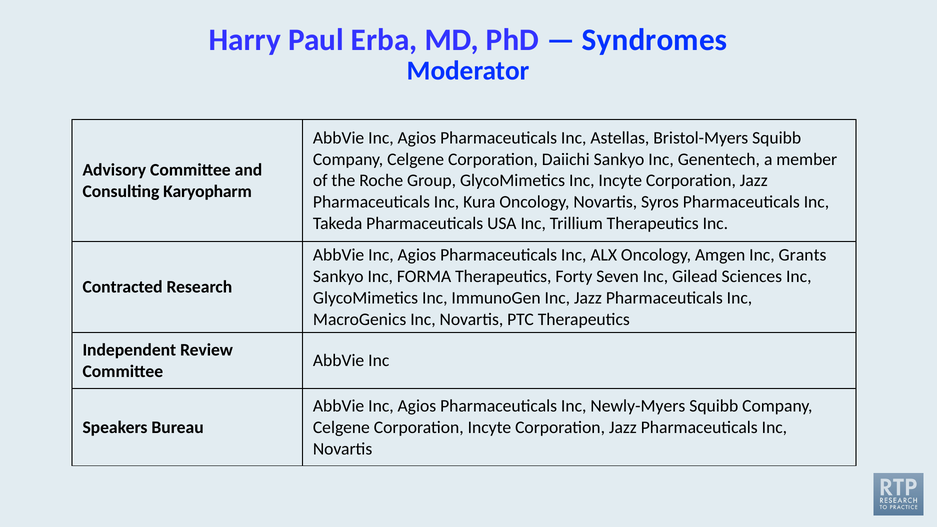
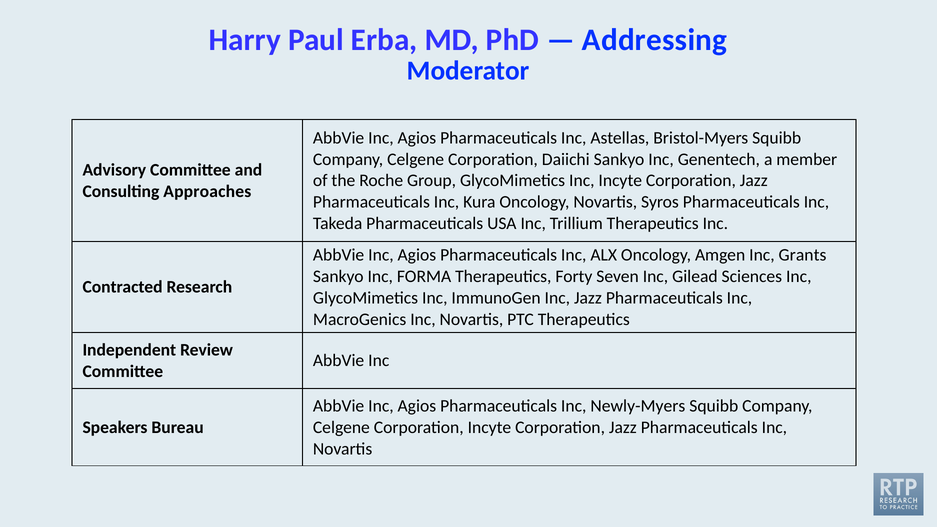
Syndromes: Syndromes -> Addressing (655, 40)
Karyopharm: Karyopharm -> Approaches (207, 191)
